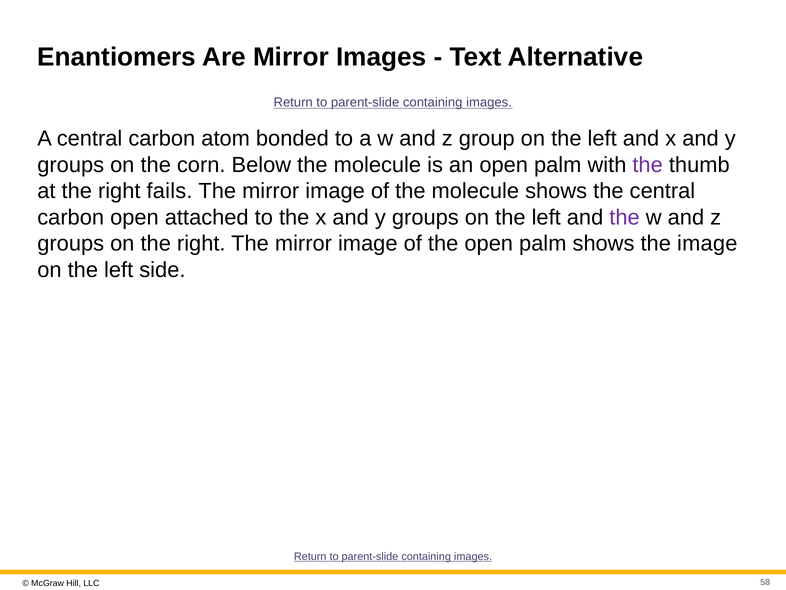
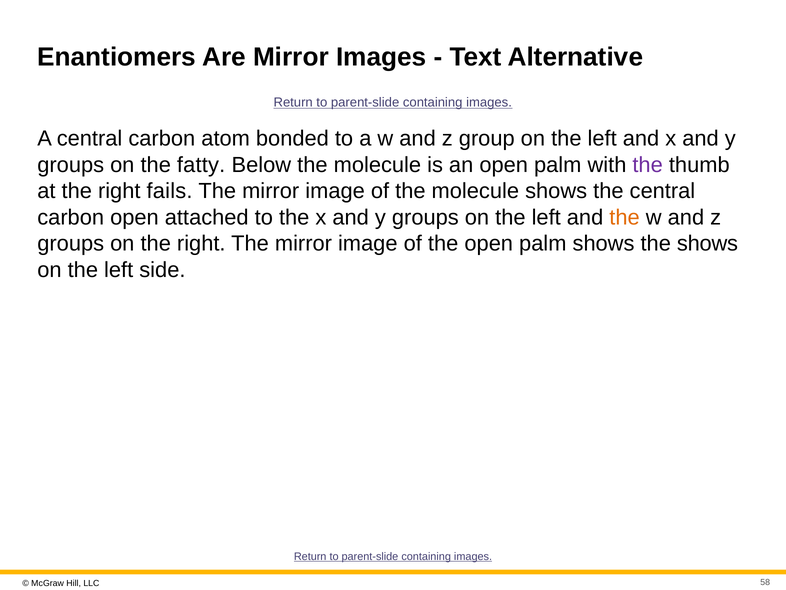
corn: corn -> fatty (201, 165)
the colour: purple -> orange (625, 217)
the image: image -> shows (707, 244)
